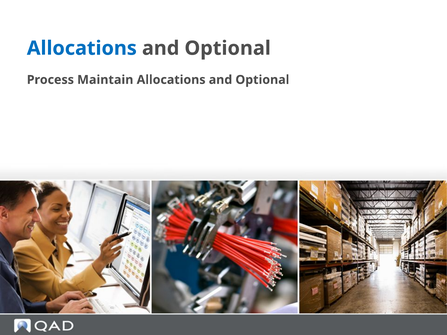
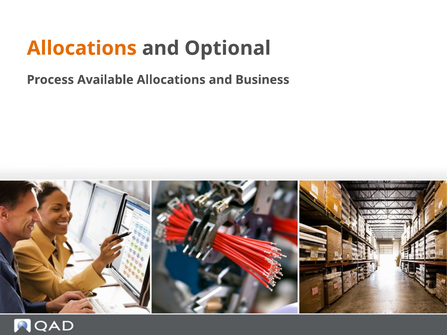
Allocations colour: blue -> orange (82, 48)
Maintain: Maintain -> Available (105, 80)
Optional: Optional -> Business (262, 80)
